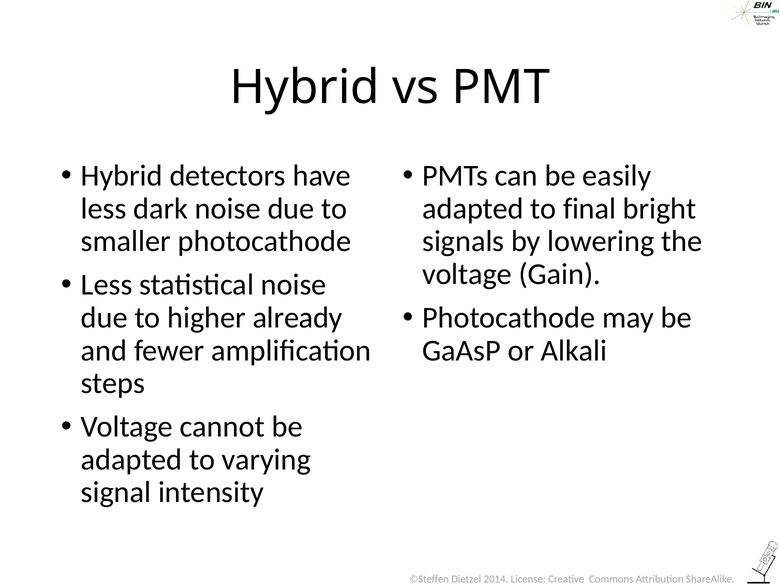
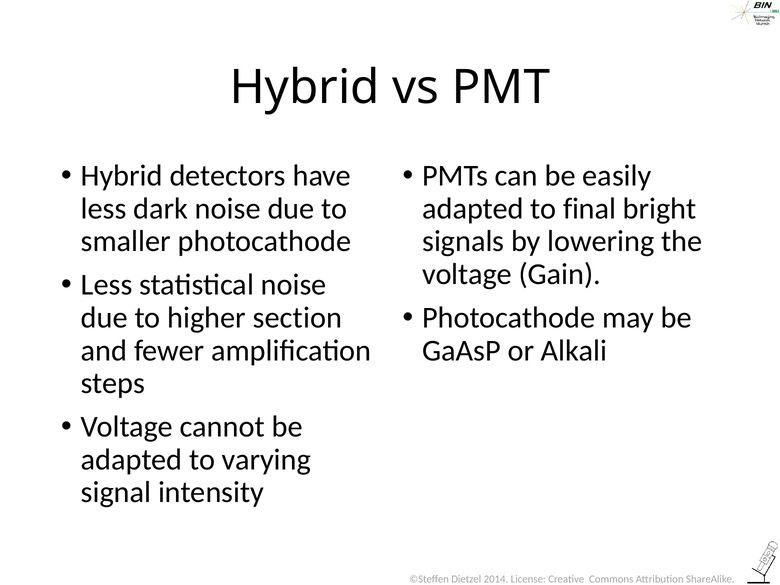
already: already -> section (297, 318)
